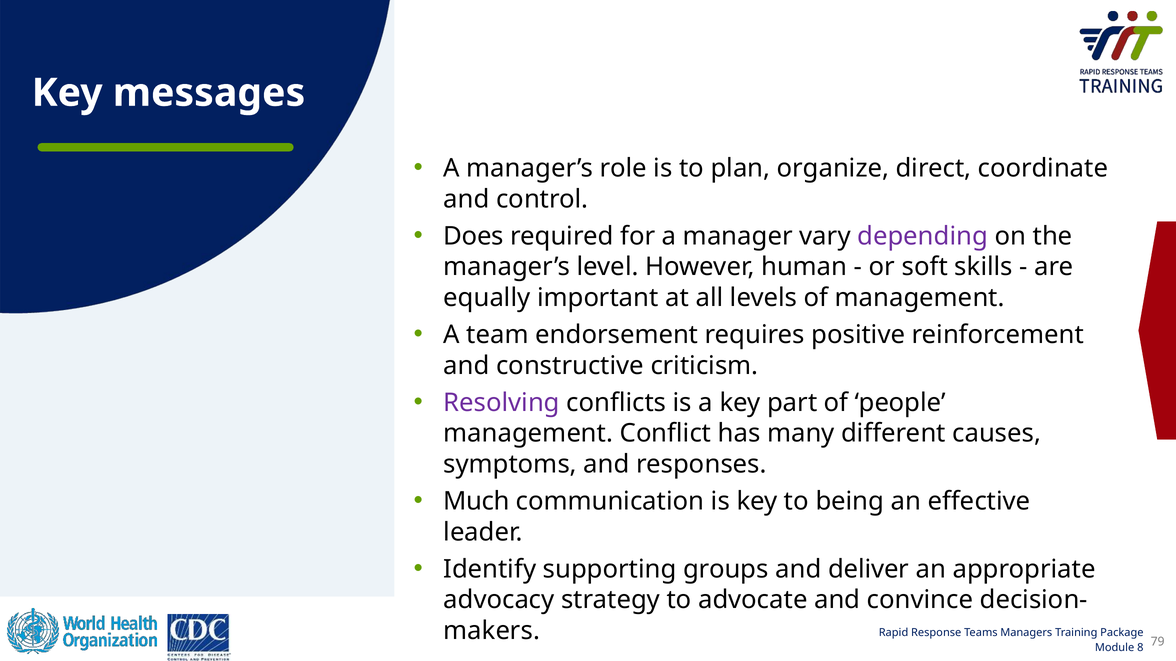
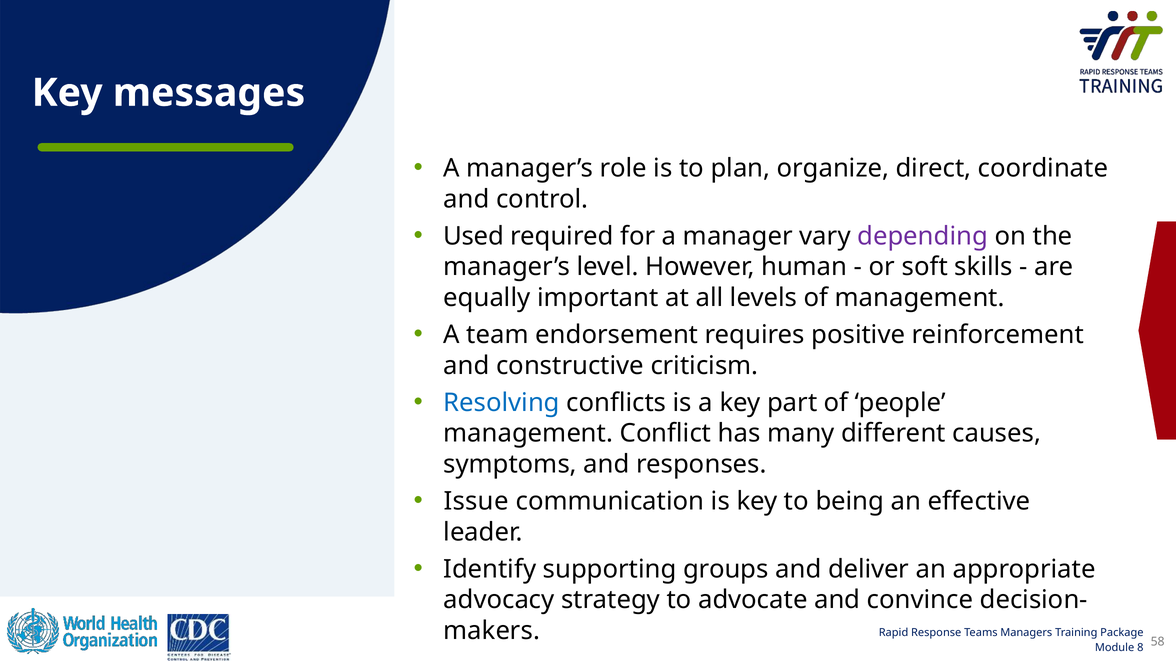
Does: Does -> Used (474, 236)
Resolving colour: purple -> blue (502, 403)
Much: Much -> Issue (476, 502)
79: 79 -> 58 (1158, 642)
